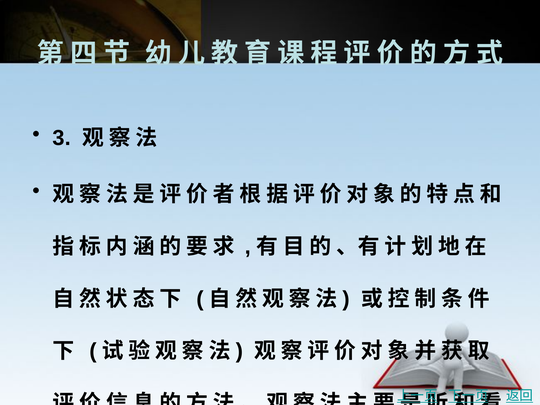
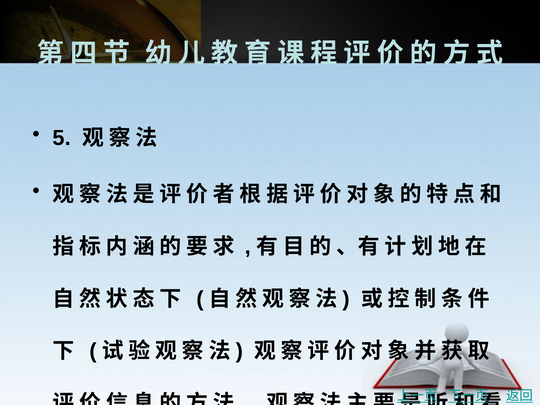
3: 3 -> 5 (62, 138)
